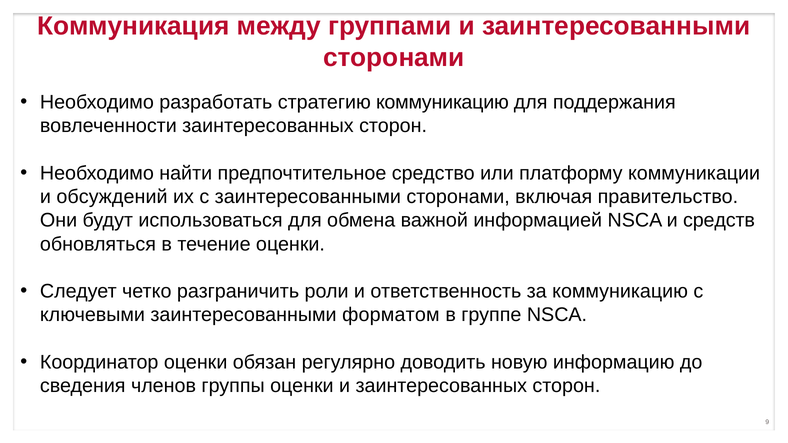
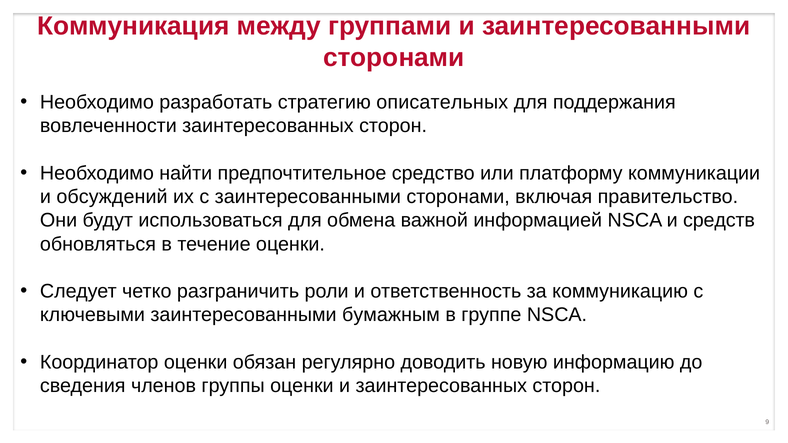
стратегию коммуникацию: коммуникацию -> описательных (442, 102)
форматом: форматом -> бумажным (391, 315)
